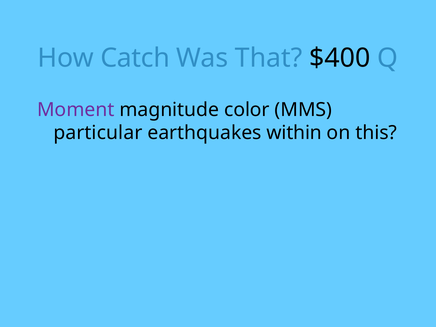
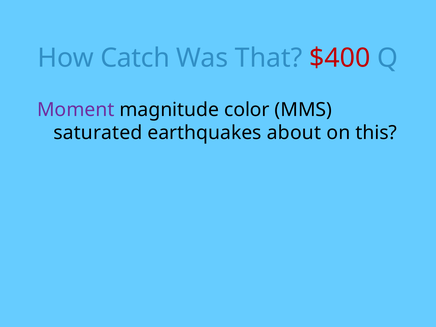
$400 colour: black -> red (340, 58)
particular: particular -> saturated (98, 133)
within: within -> about (294, 133)
